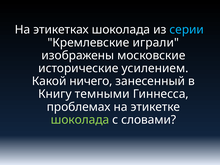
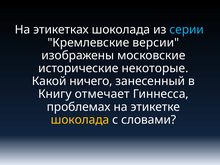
играли: играли -> версии (156, 43)
усилением: усилением -> некоторые (155, 68)
темными: темными -> отмечает (102, 94)
шоколада colour: light green -> yellow (80, 120)
